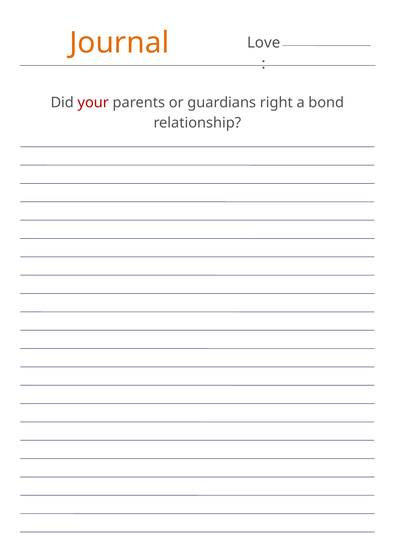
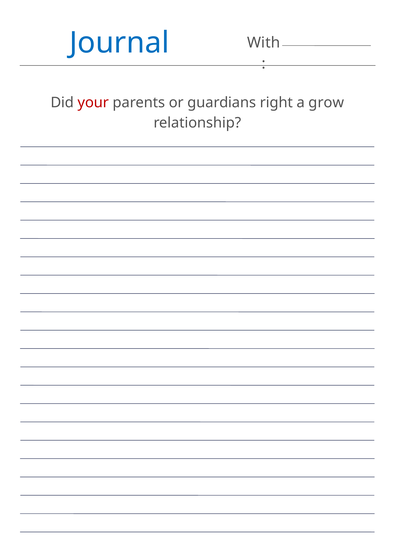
Journal colour: orange -> blue (119, 43)
Love: Love -> With (264, 43)
bond: bond -> grow (326, 102)
